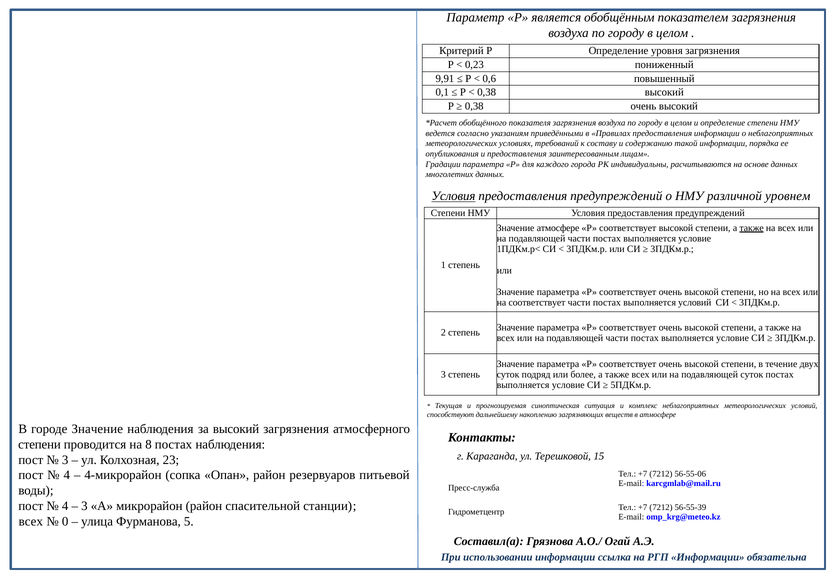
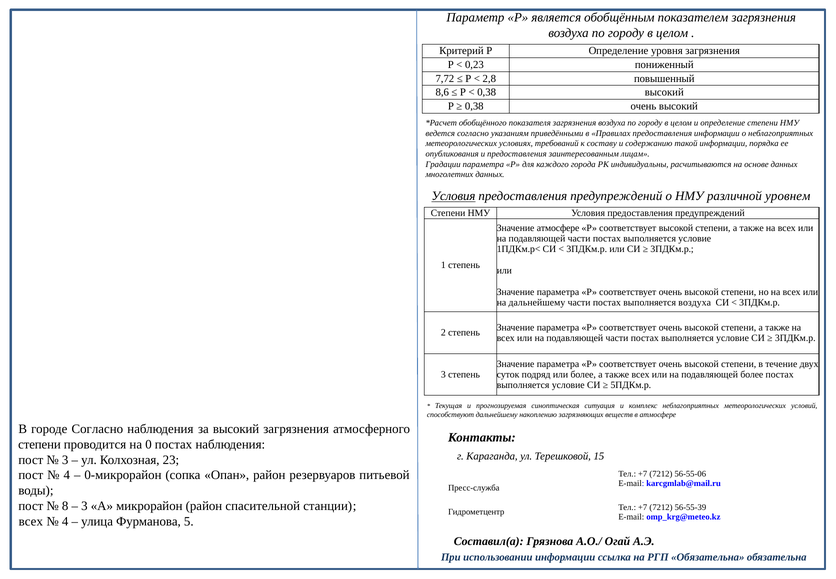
9,91: 9,91 -> 7,72 (445, 78)
0,6: 0,6 -> 2,8 (489, 78)
0,1: 0,1 -> 8,6 (442, 92)
также underline: present -> none (752, 228)
на соответствует: соответствует -> дальнейшему (537, 303)
выполняется условий: условий -> воздуха (695, 303)
подавляющей суток: суток -> более (752, 374)
городе Значение: Значение -> Согласно (97, 429)
8: 8 -> 0 (148, 444)
4-микрорайон: 4-микрорайон -> 0-микрорайон (123, 475)
4: 4 -> 8 (65, 506)
0: 0 -> 4 (65, 521)
РГП Информации: Информации -> Обязательна (708, 557)
